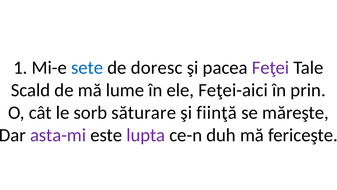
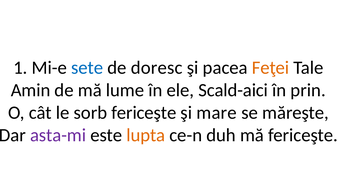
Feţei colour: purple -> orange (271, 67)
Scald: Scald -> Amin (31, 90)
Feţei-aici: Feţei-aici -> Scald-aici (233, 90)
sorb săturare: săturare -> fericeşte (144, 112)
fiinţă: fiinţă -> mare (217, 112)
lupta colour: purple -> orange (146, 135)
